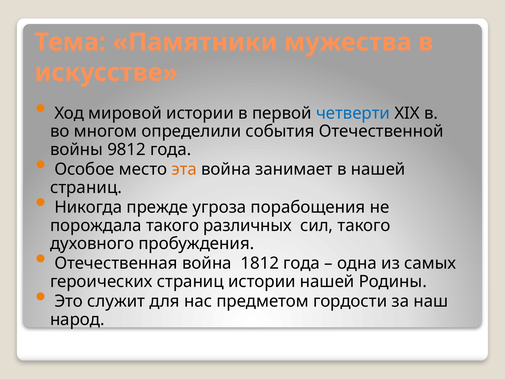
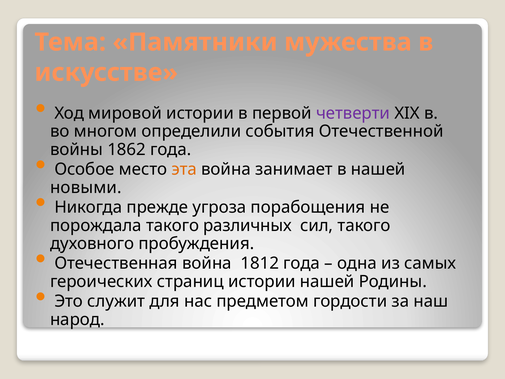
четверти colour: blue -> purple (353, 113)
9812: 9812 -> 1862 (127, 149)
страниц: страниц -> новыми (86, 187)
